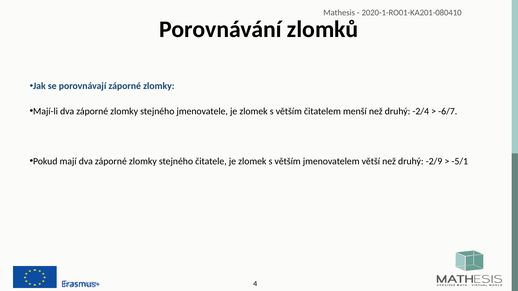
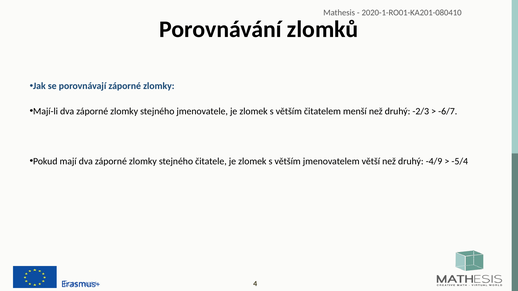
-2/4: -2/4 -> -2/3 (421, 111)
-2/9: -2/9 -> -4/9 (434, 161)
-5/1: -5/1 -> -5/4 (460, 161)
